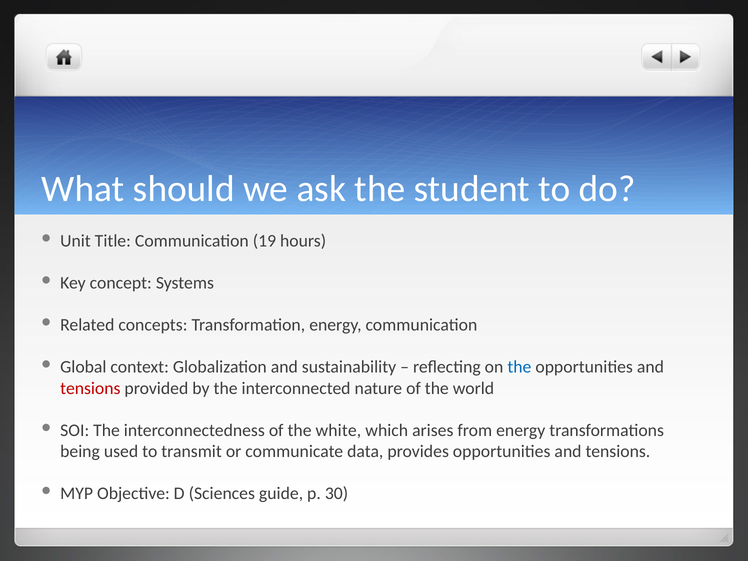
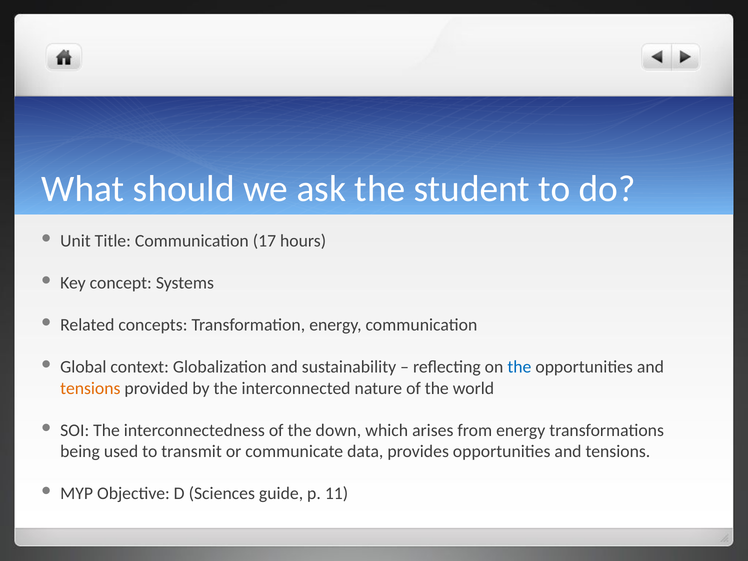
19: 19 -> 17 (264, 241)
tensions colour: red -> orange (90, 388)
white: white -> down (338, 430)
30: 30 -> 11 (337, 493)
